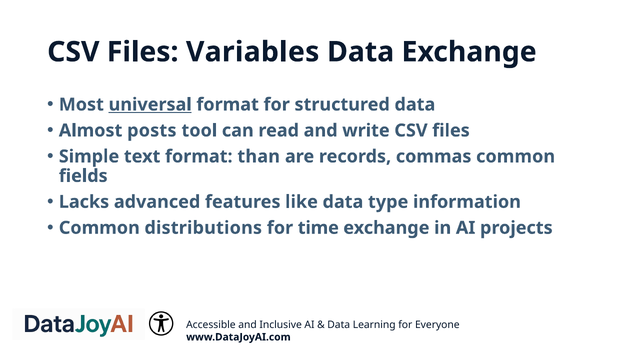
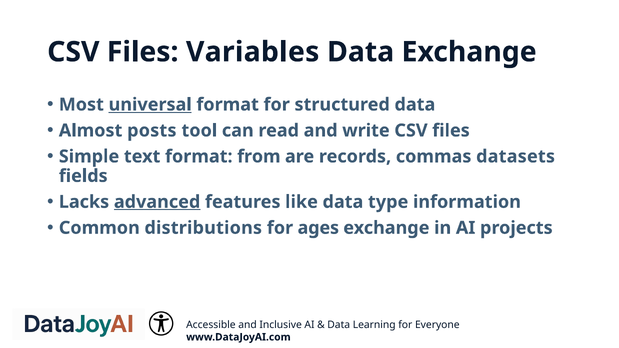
than: than -> from (259, 157)
commas common: common -> datasets (516, 157)
advanced underline: none -> present (157, 202)
time: time -> ages (318, 228)
